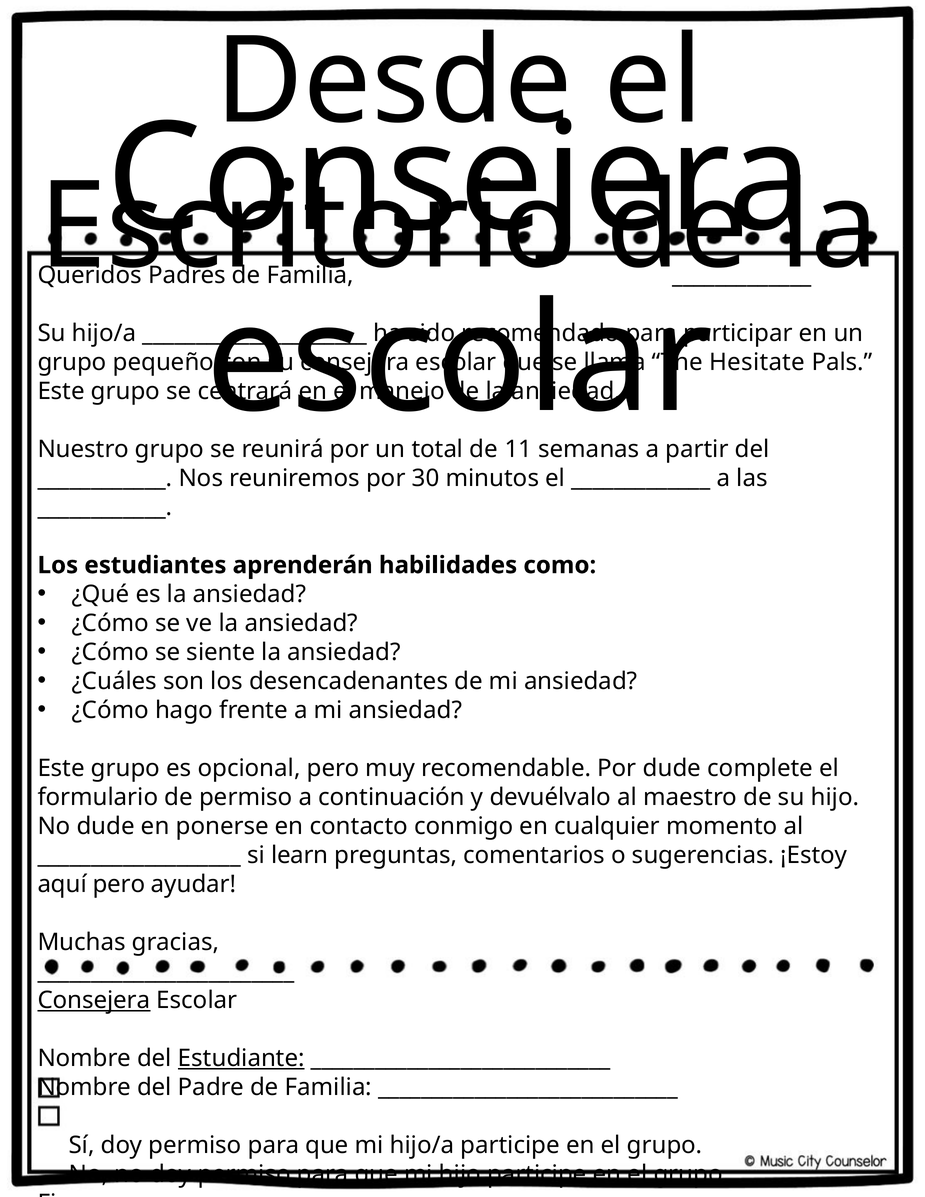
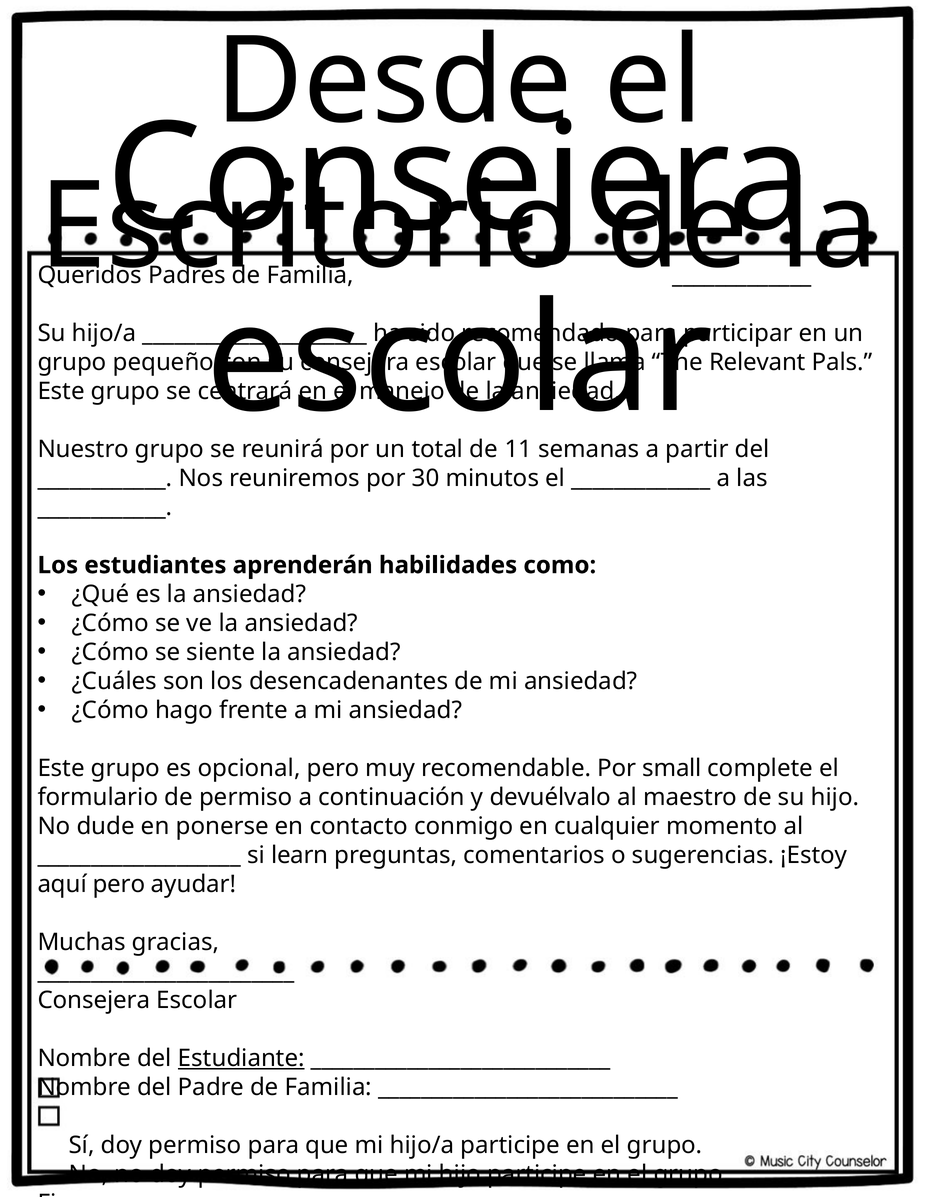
Hesitate: Hesitate -> Relevant (757, 362)
Por dude: dude -> small (672, 768)
Consejera underline: present -> none (94, 1000)
